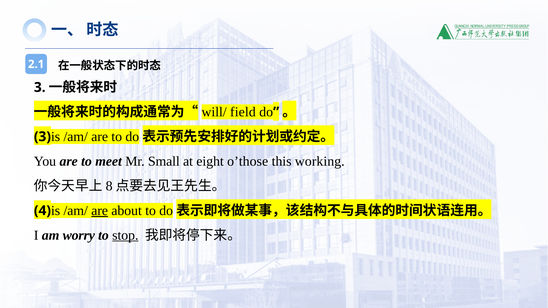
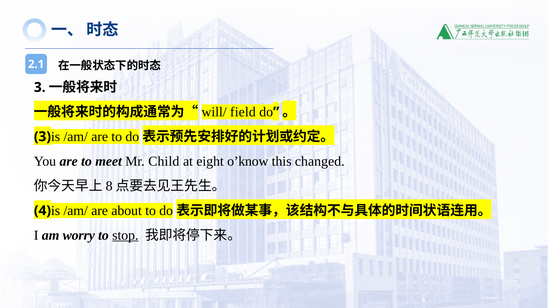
Small: Small -> Child (164, 161)
o’those: o’those -> o’know (248, 161)
working: working -> changed (320, 161)
are underline: present -> none (100, 211)
